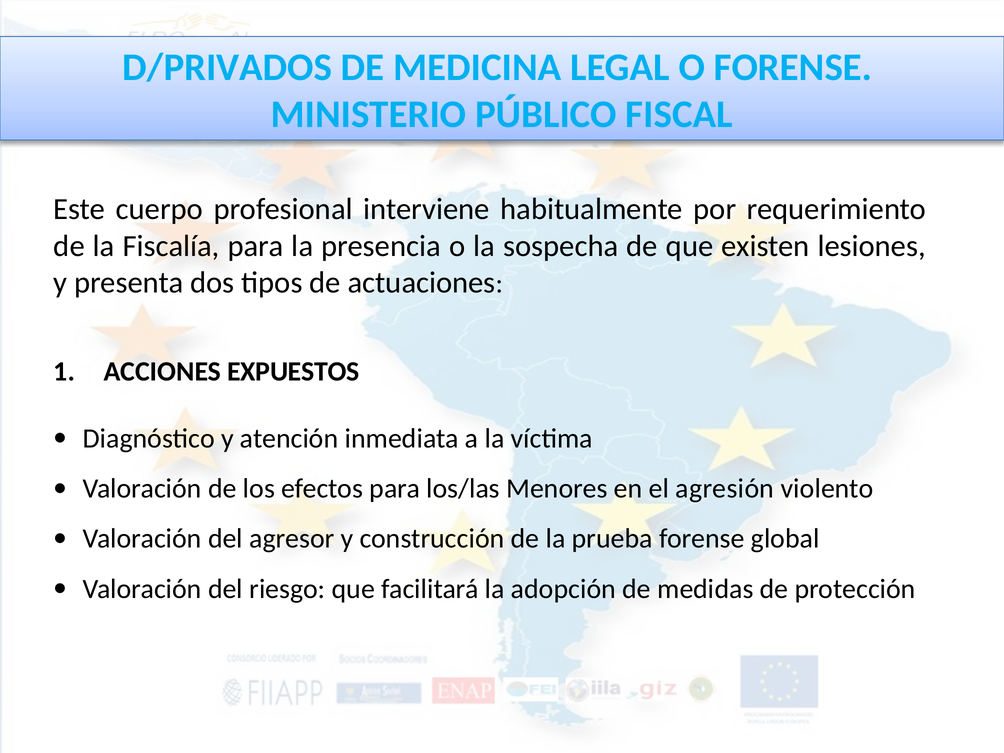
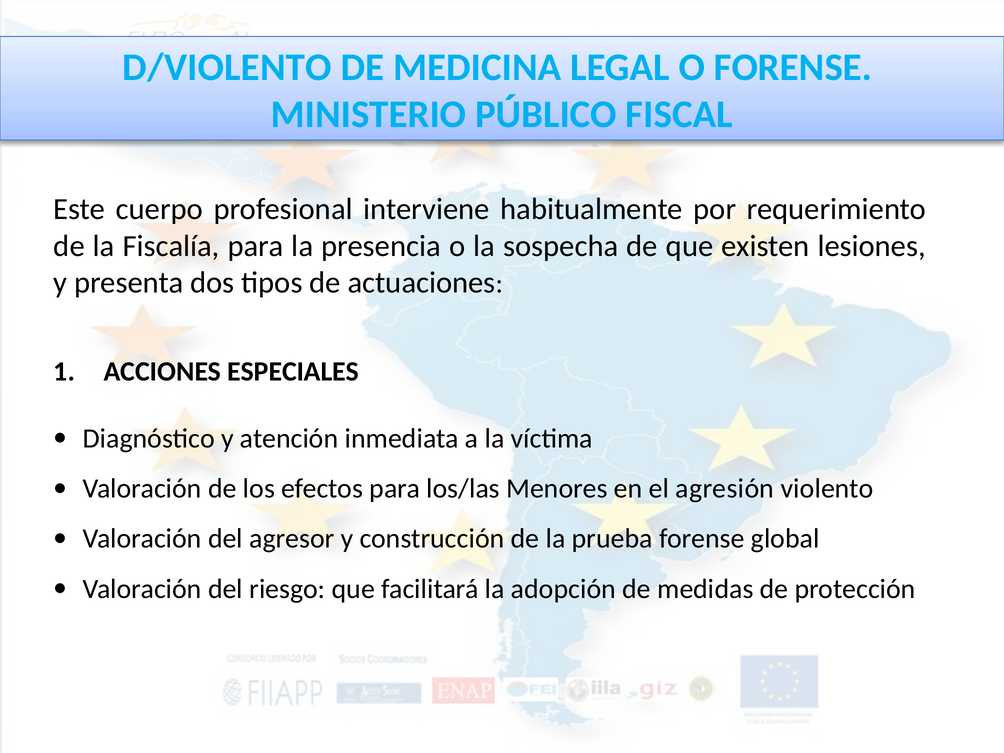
D/PRIVADOS: D/PRIVADOS -> D/VIOLENTO (227, 68)
EXPUESTOS: EXPUESTOS -> ESPECIALES (293, 371)
